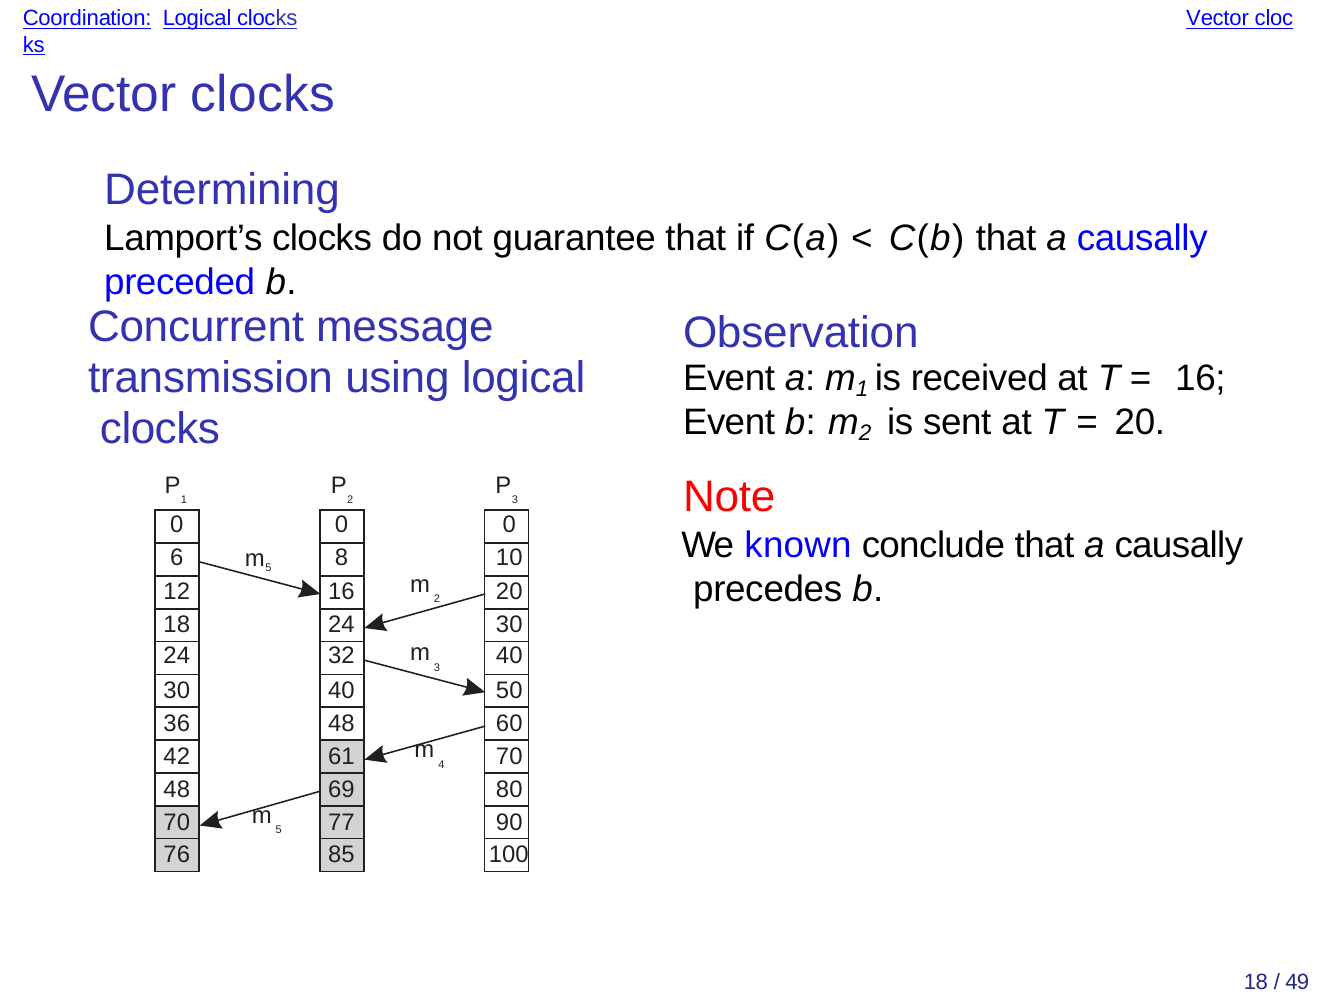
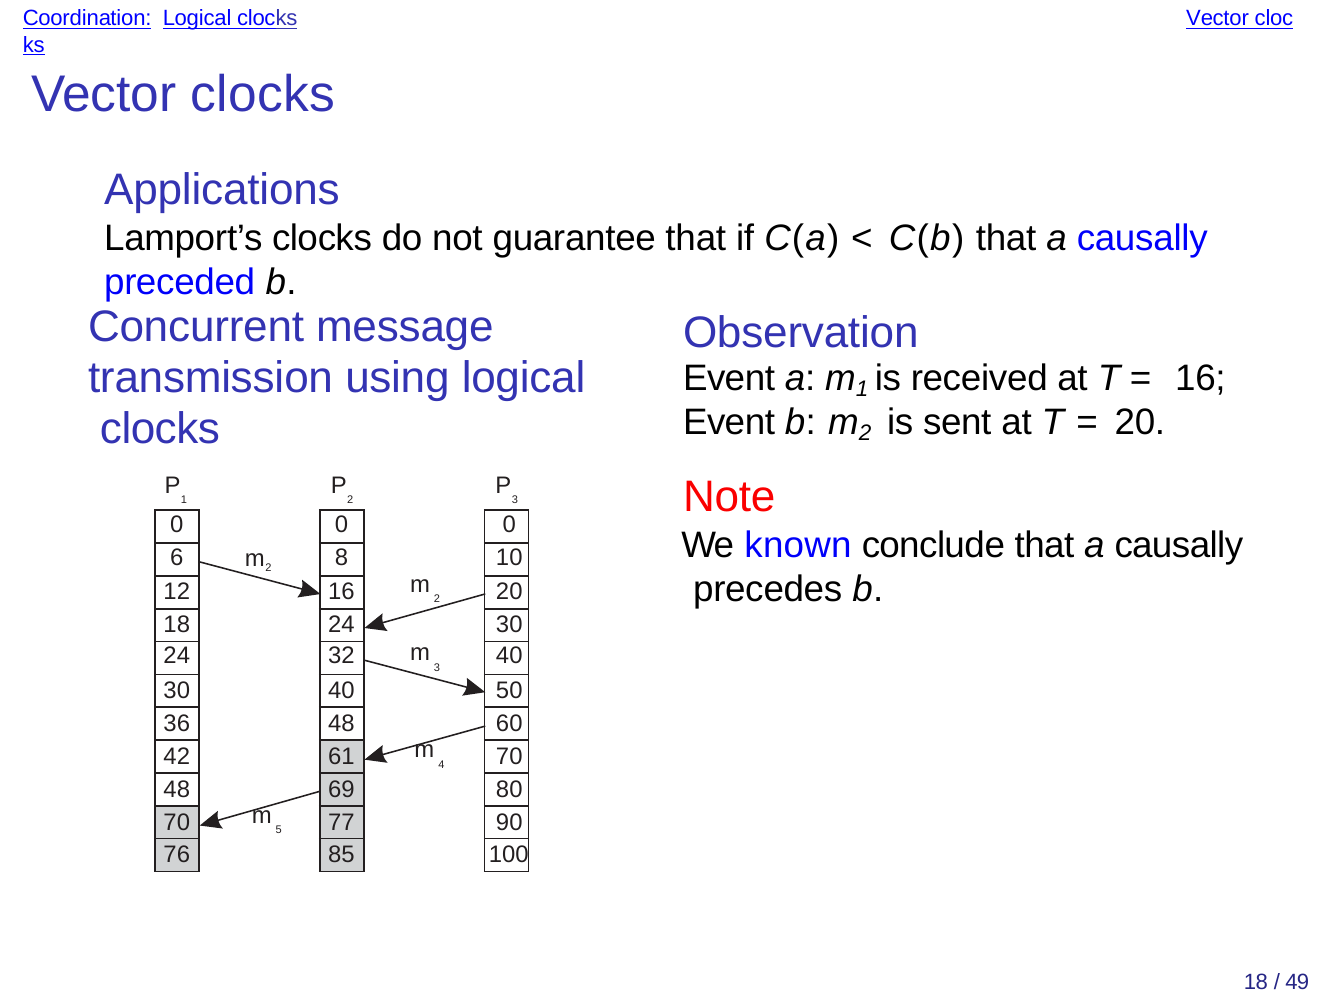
Determining: Determining -> Applications (222, 190)
5: 5 -> 2 (268, 568)
